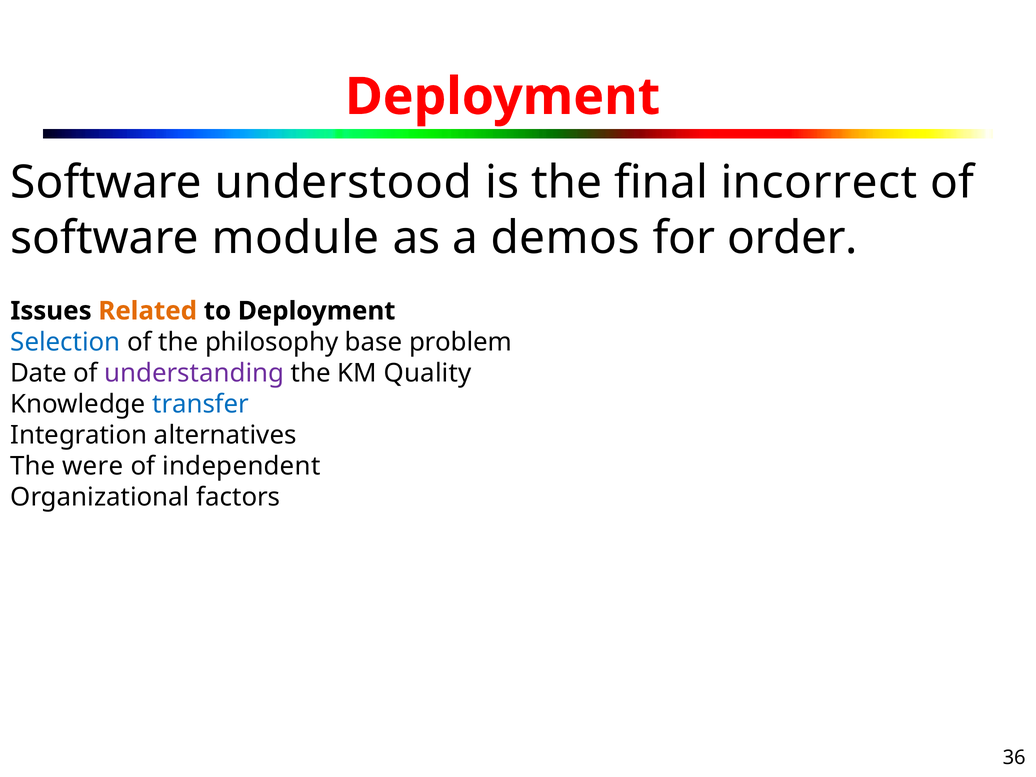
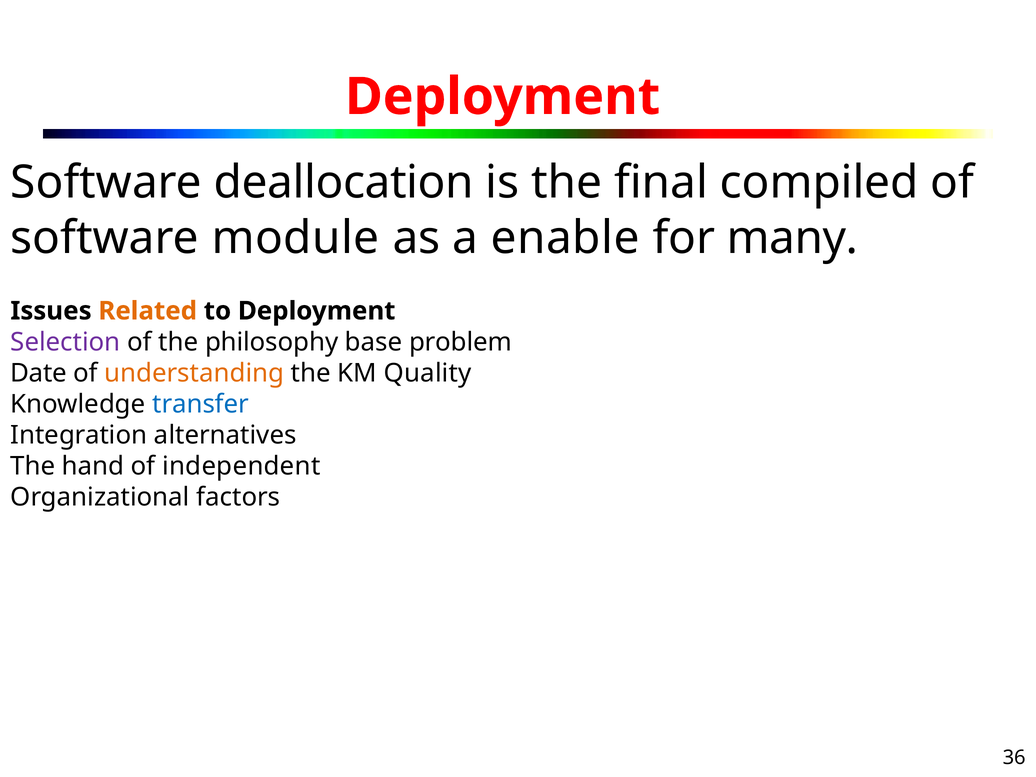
understood: understood -> deallocation (344, 183)
incorrect: incorrect -> compiled (819, 183)
demos: demos -> enable (565, 238)
order: order -> many (792, 238)
Selection colour: blue -> purple (65, 342)
understanding colour: purple -> orange (194, 373)
were: were -> hand (93, 466)
